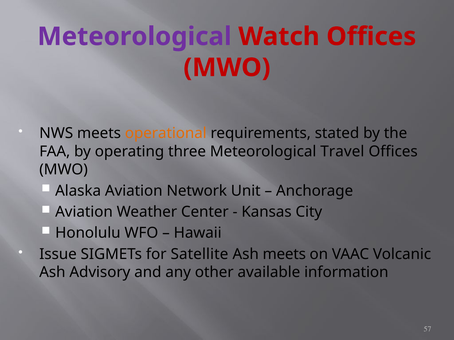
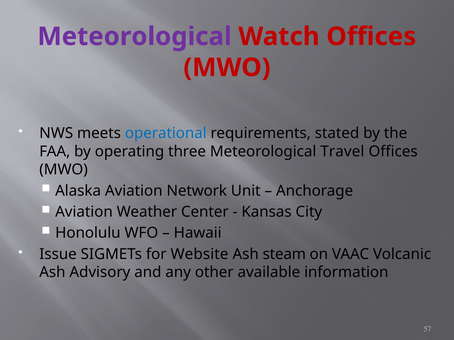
operational colour: orange -> blue (166, 133)
Satellite: Satellite -> Website (199, 255)
Ash meets: meets -> steam (284, 255)
